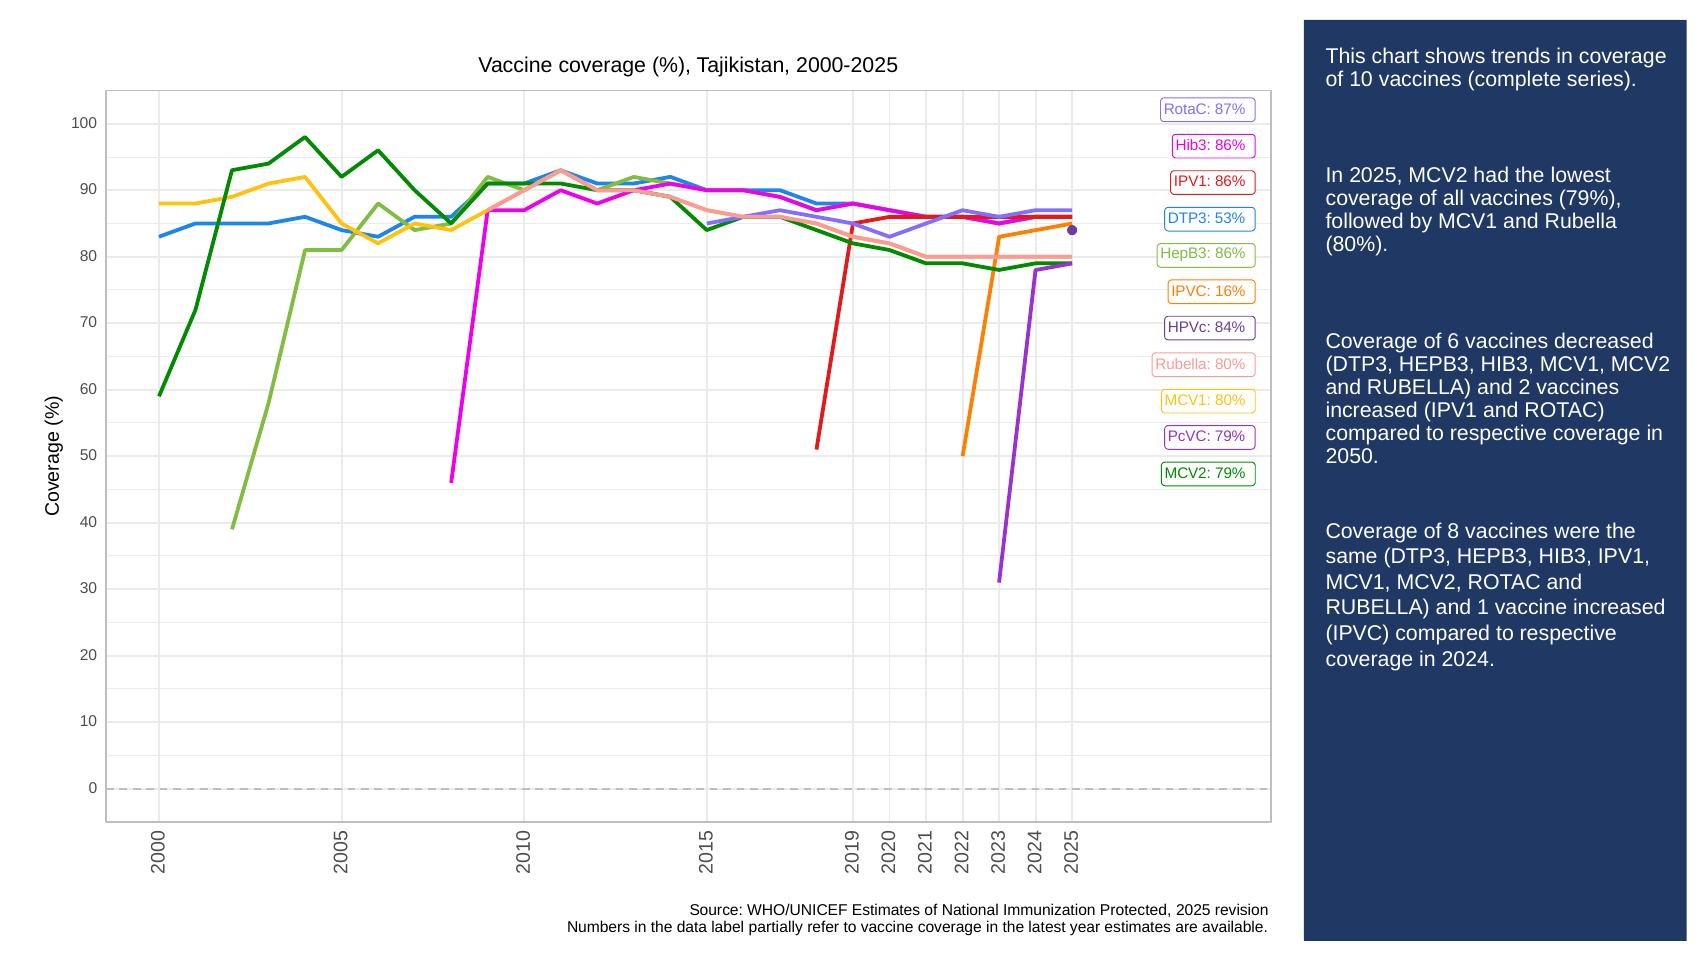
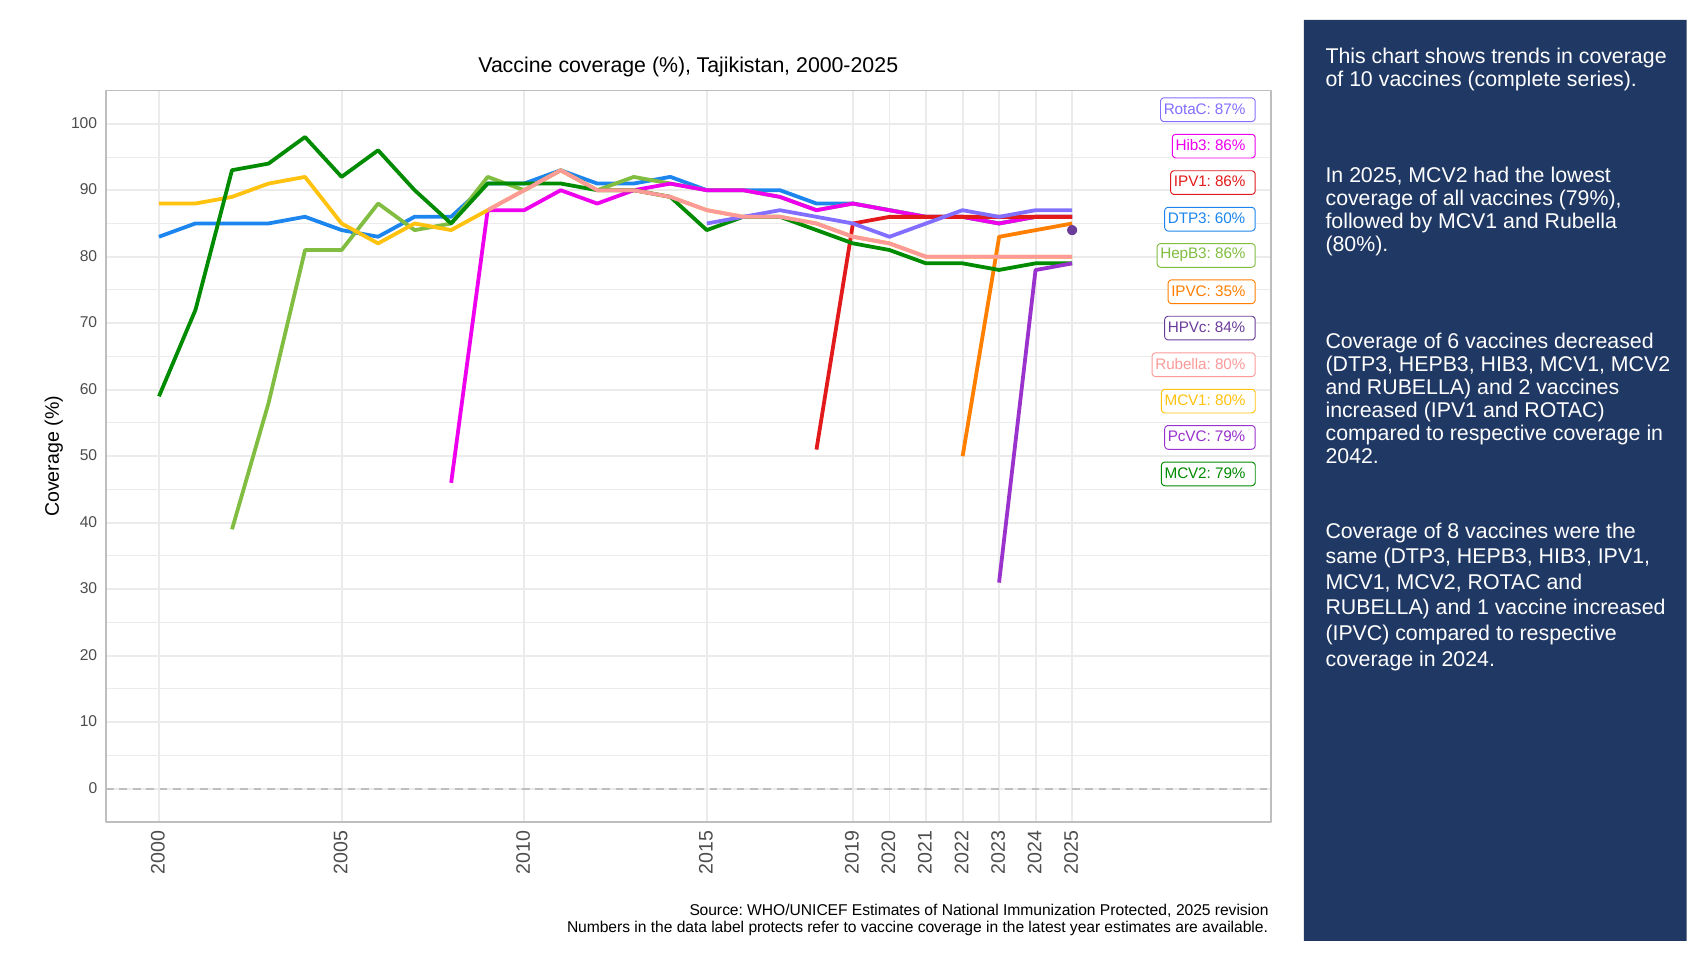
53%: 53% -> 60% (1230, 218)
16%: 16% -> 35% (1230, 291)
2050: 2050 -> 2042 (1352, 457)
partially: partially -> protects (776, 927)
